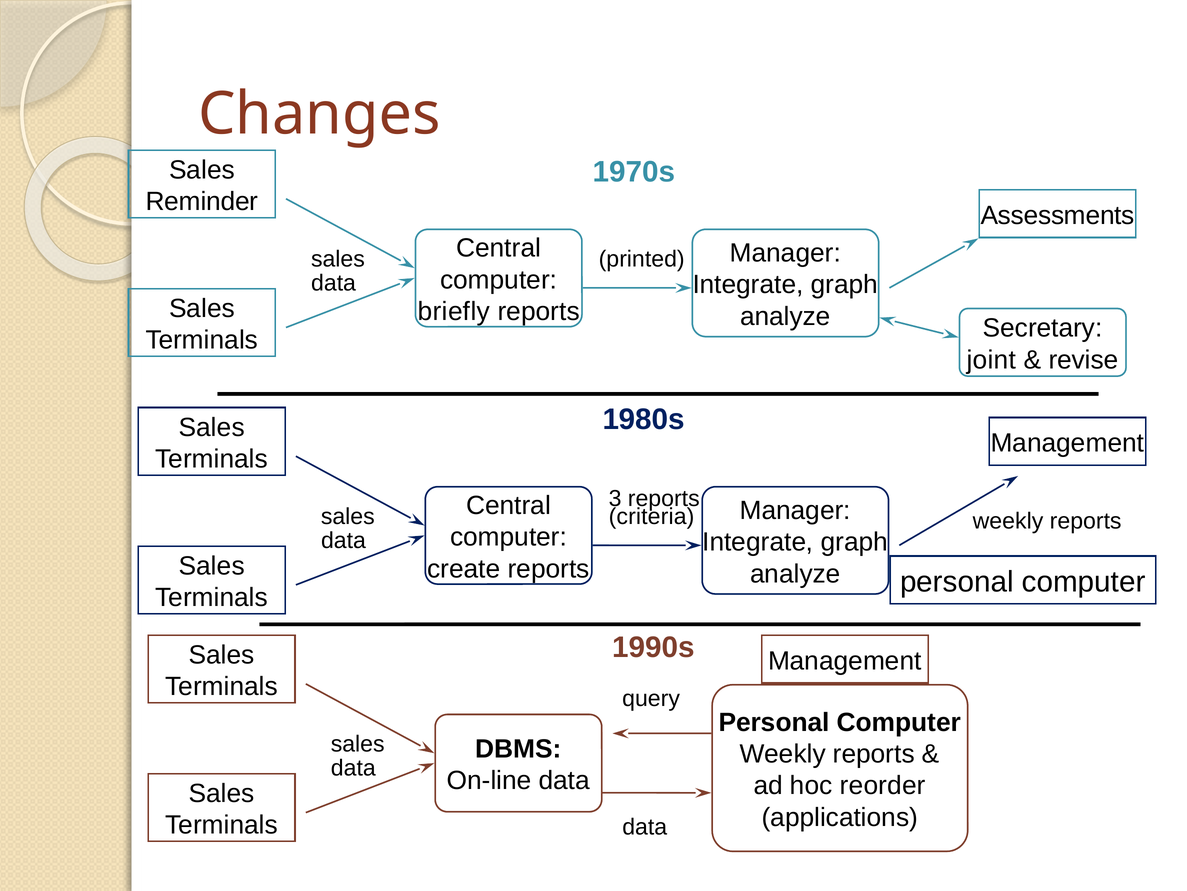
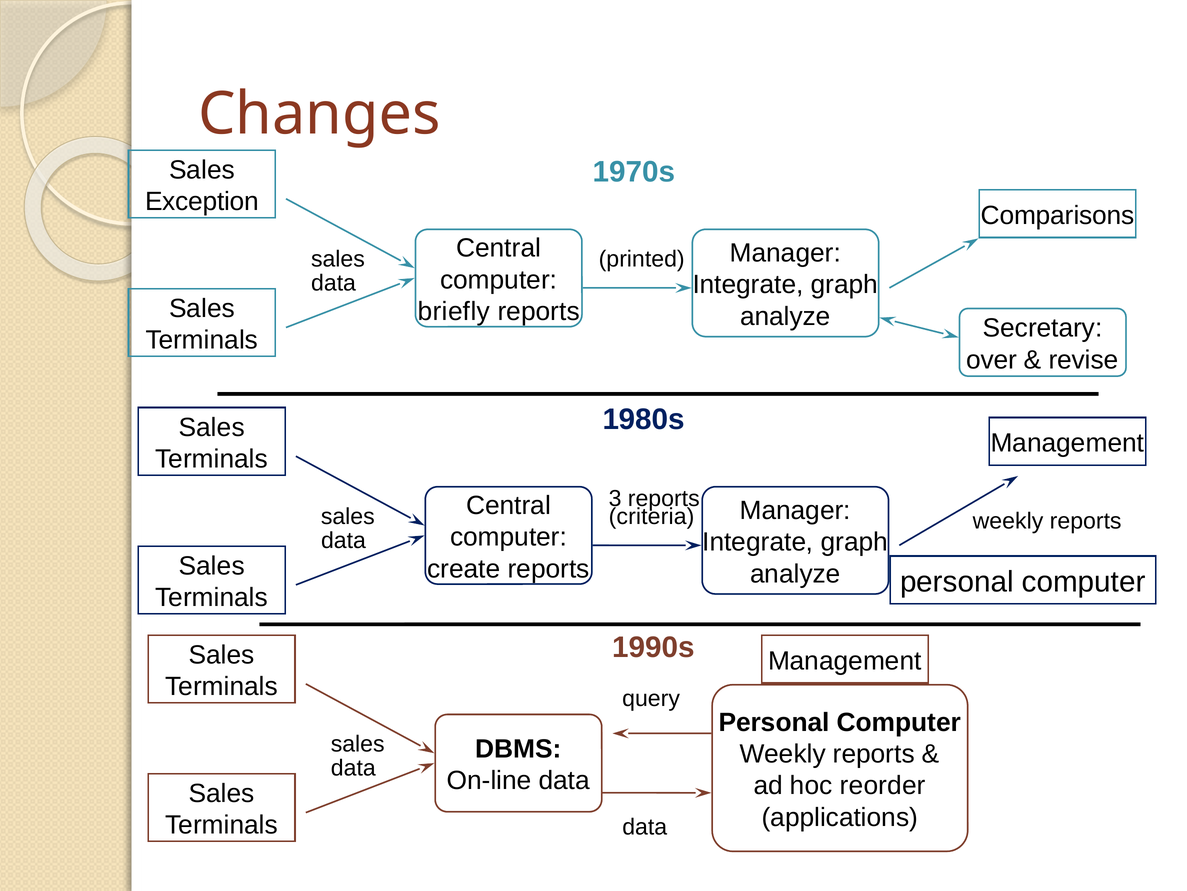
Reminder: Reminder -> Exception (202, 201)
Assessments: Assessments -> Comparisons (1058, 215)
joint: joint -> over (992, 360)
